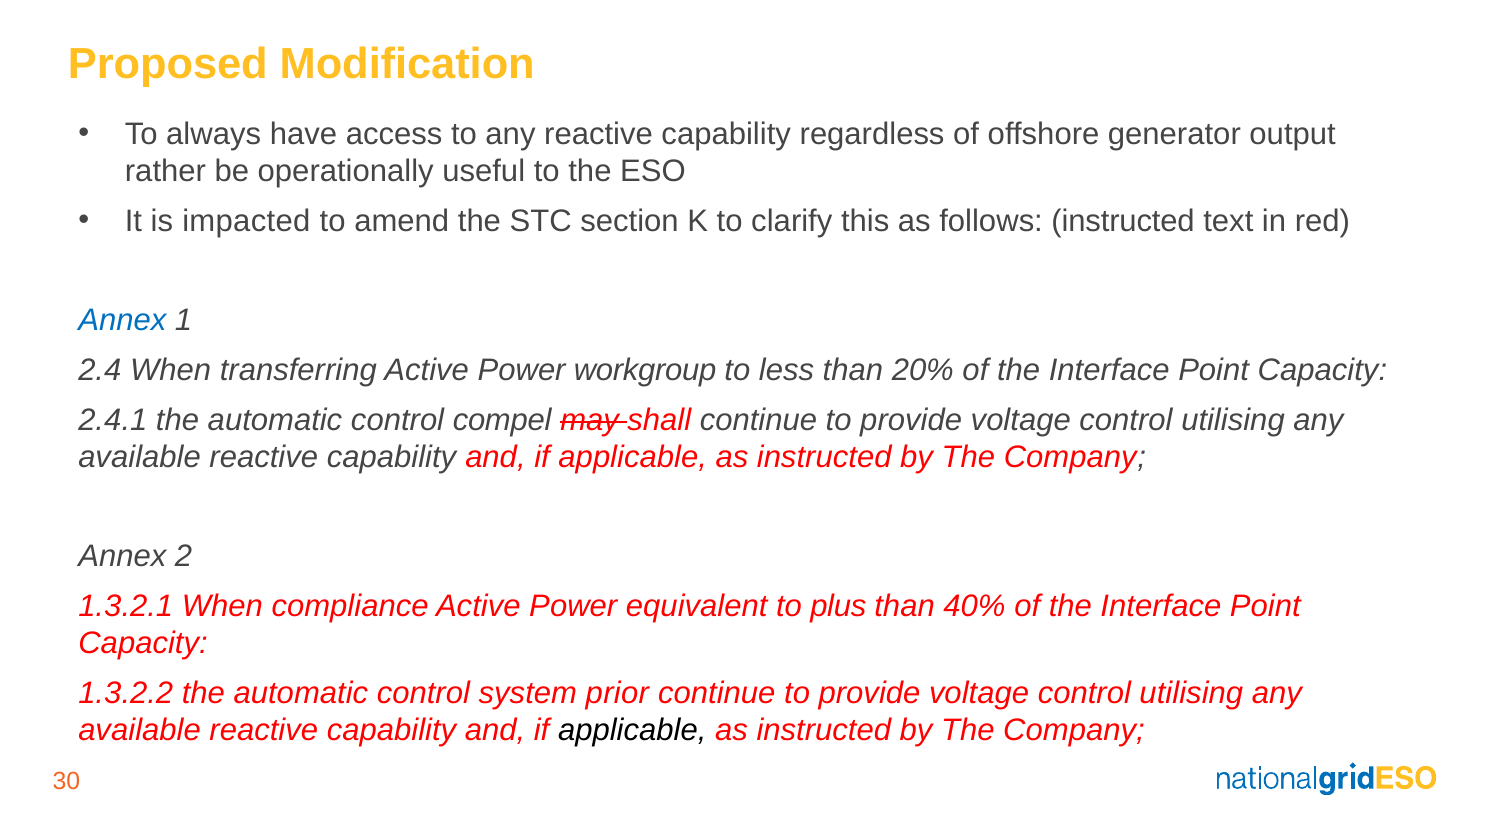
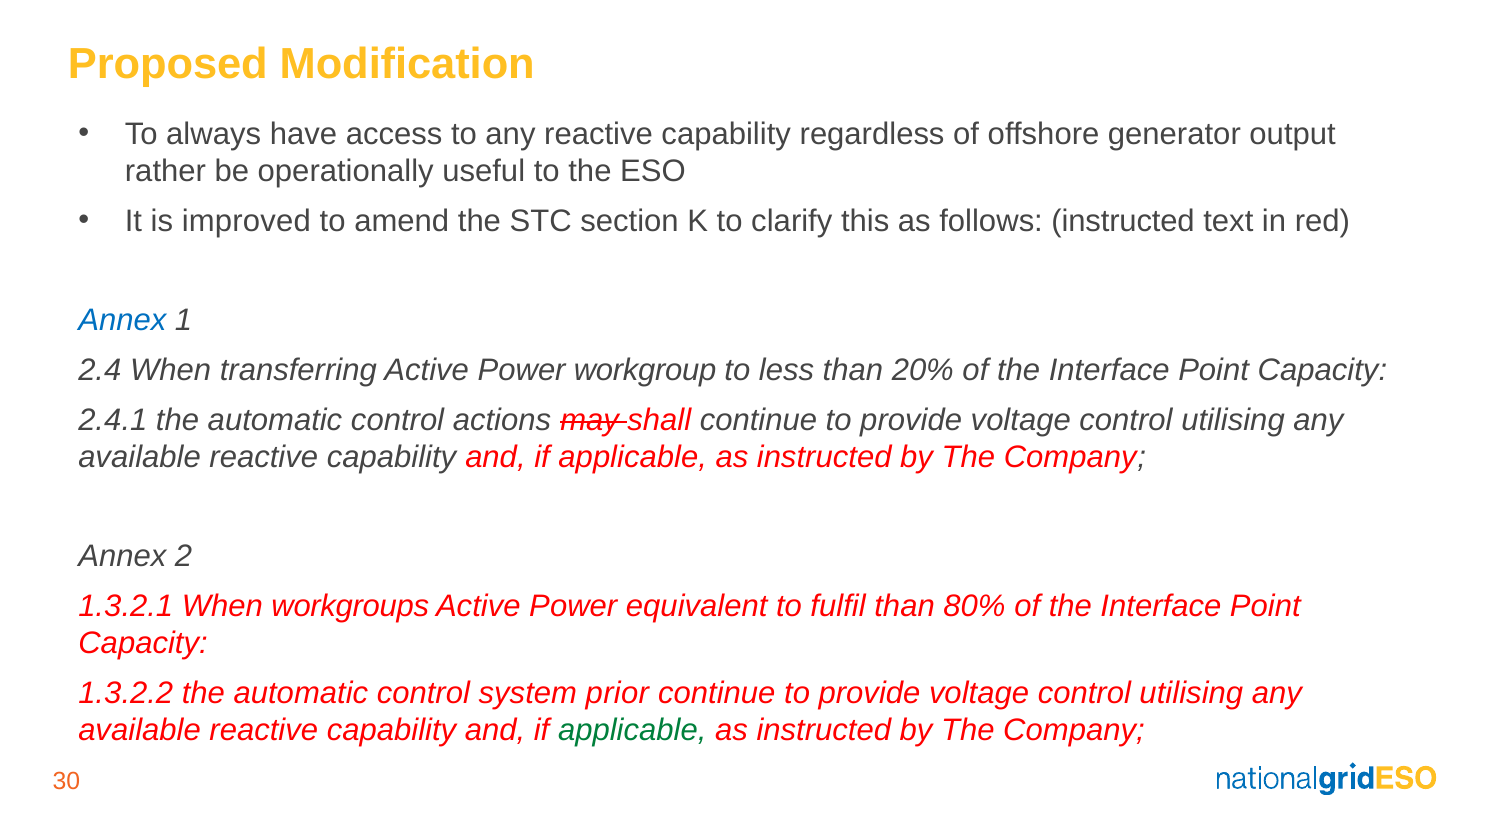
impacted: impacted -> improved (246, 221)
compel: compel -> actions (502, 420)
compliance: compliance -> workgroups (350, 606)
plus: plus -> fulfil (838, 606)
40%: 40% -> 80% (974, 606)
applicable colour: black -> green (632, 730)
